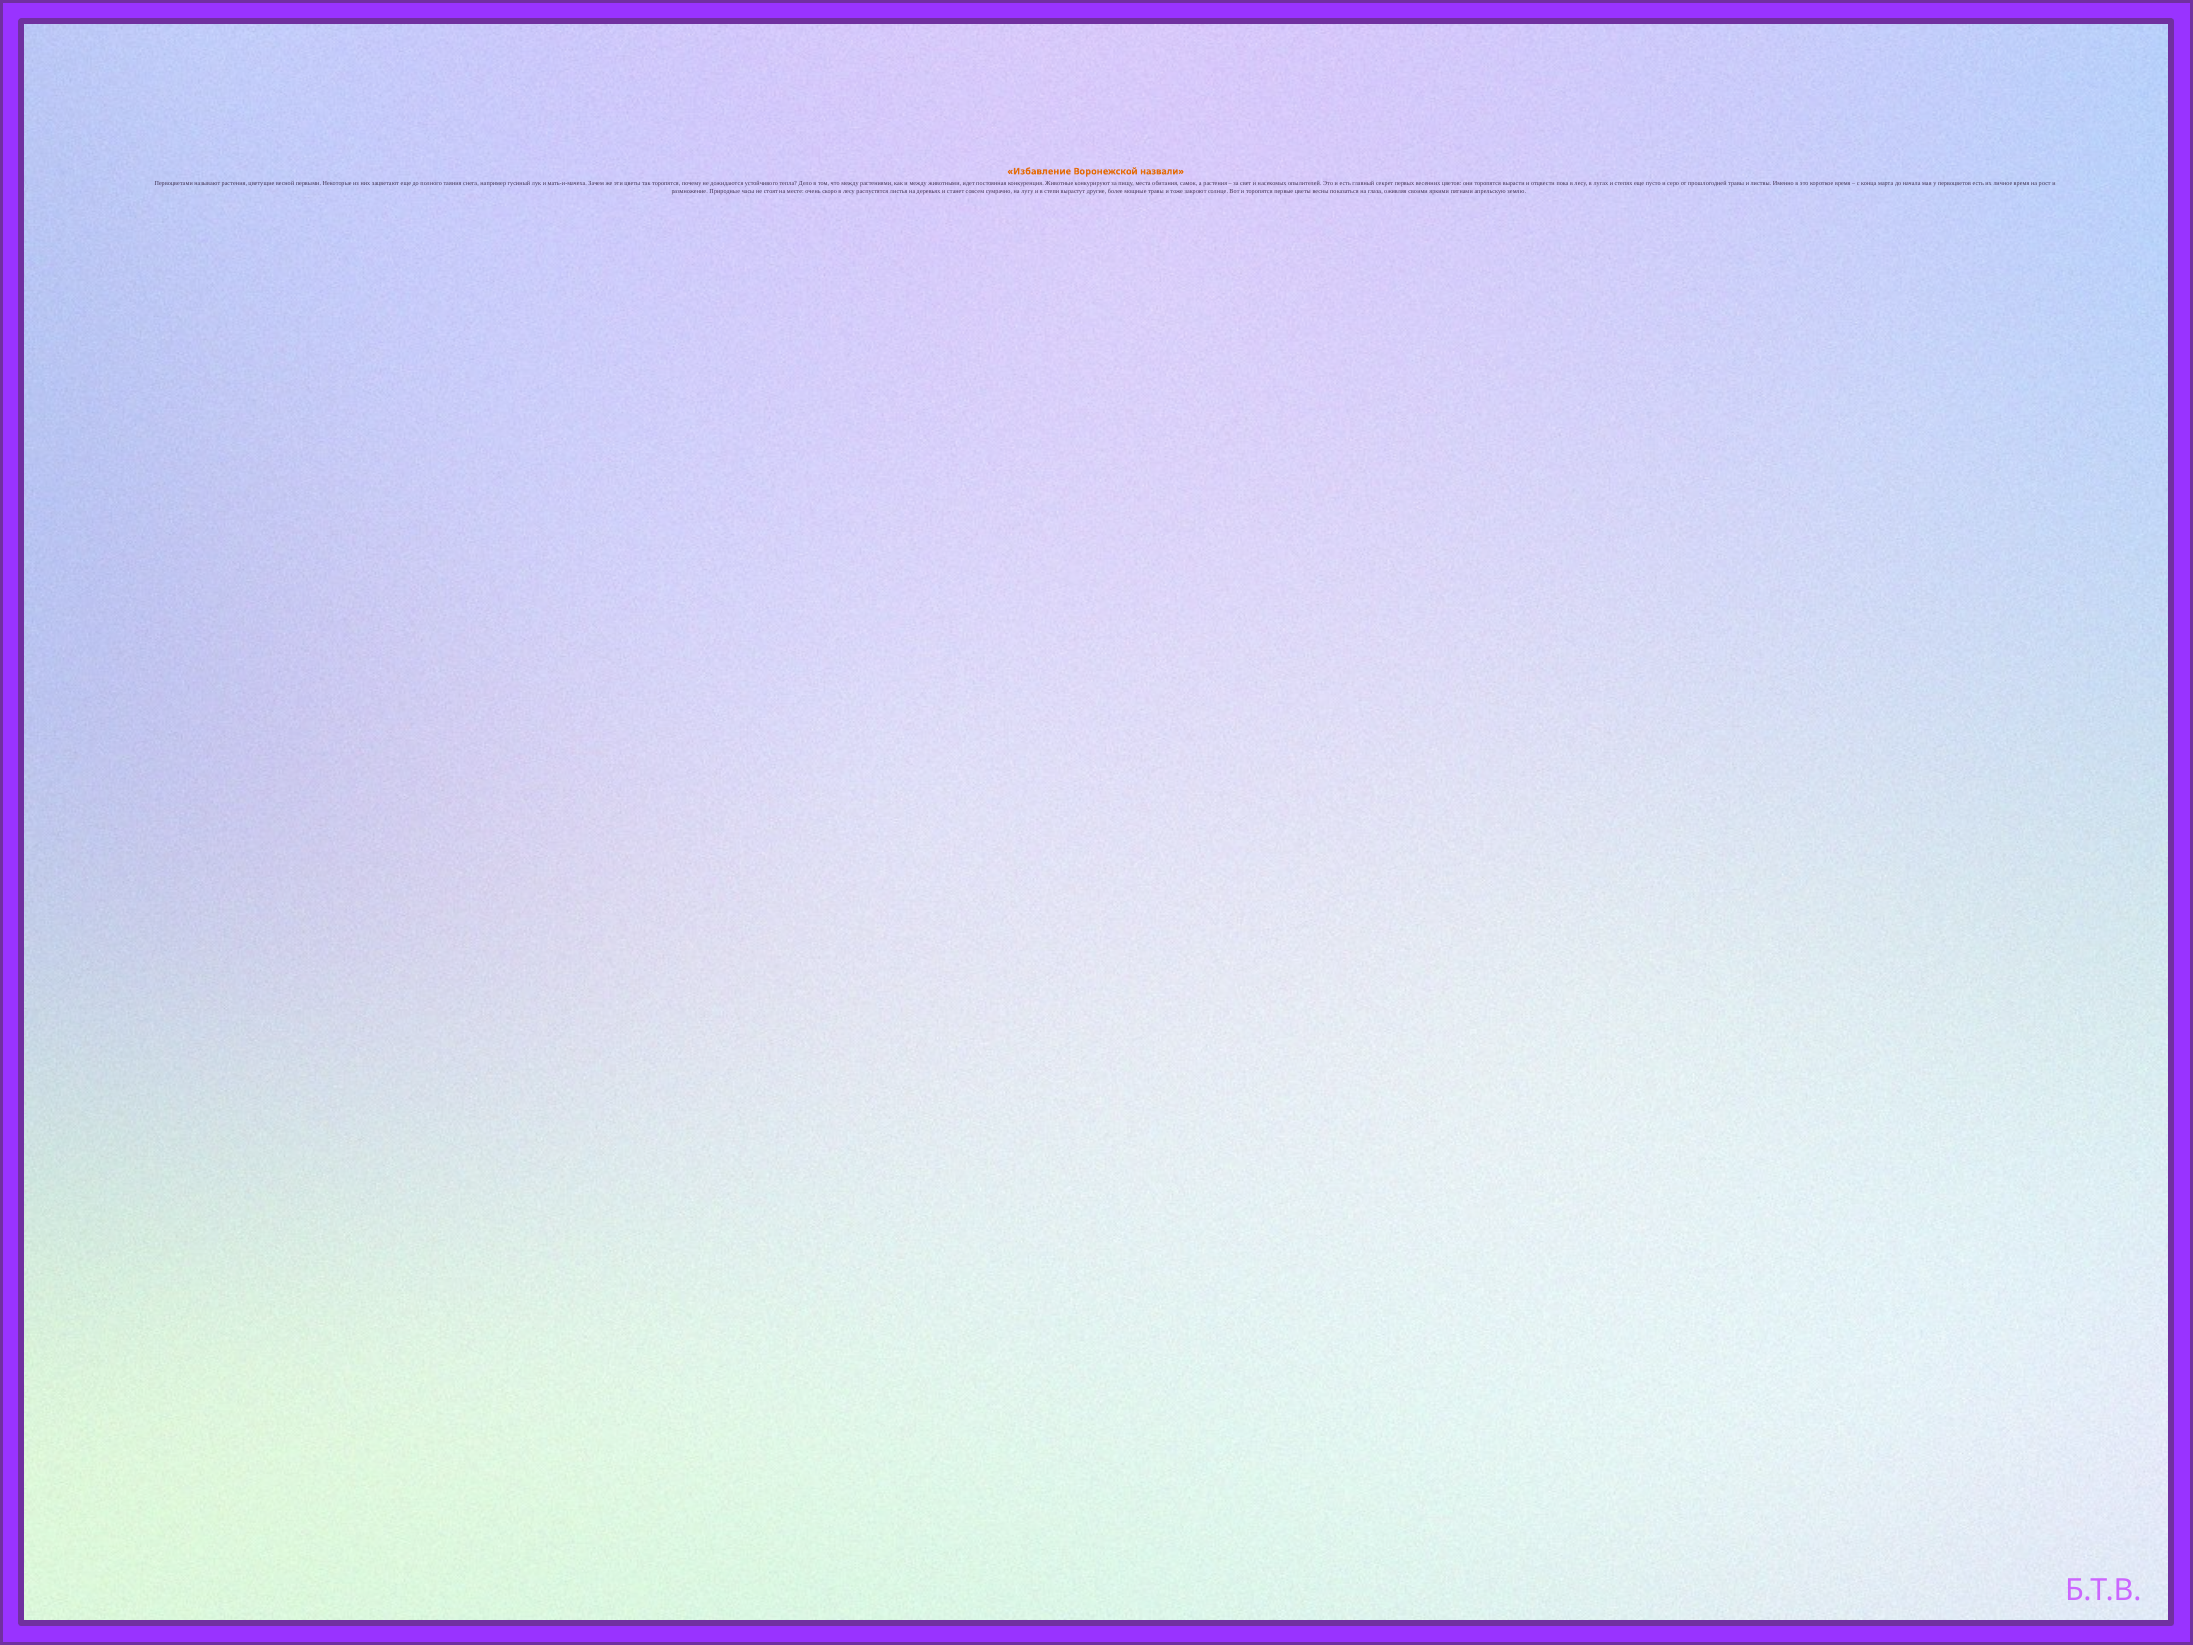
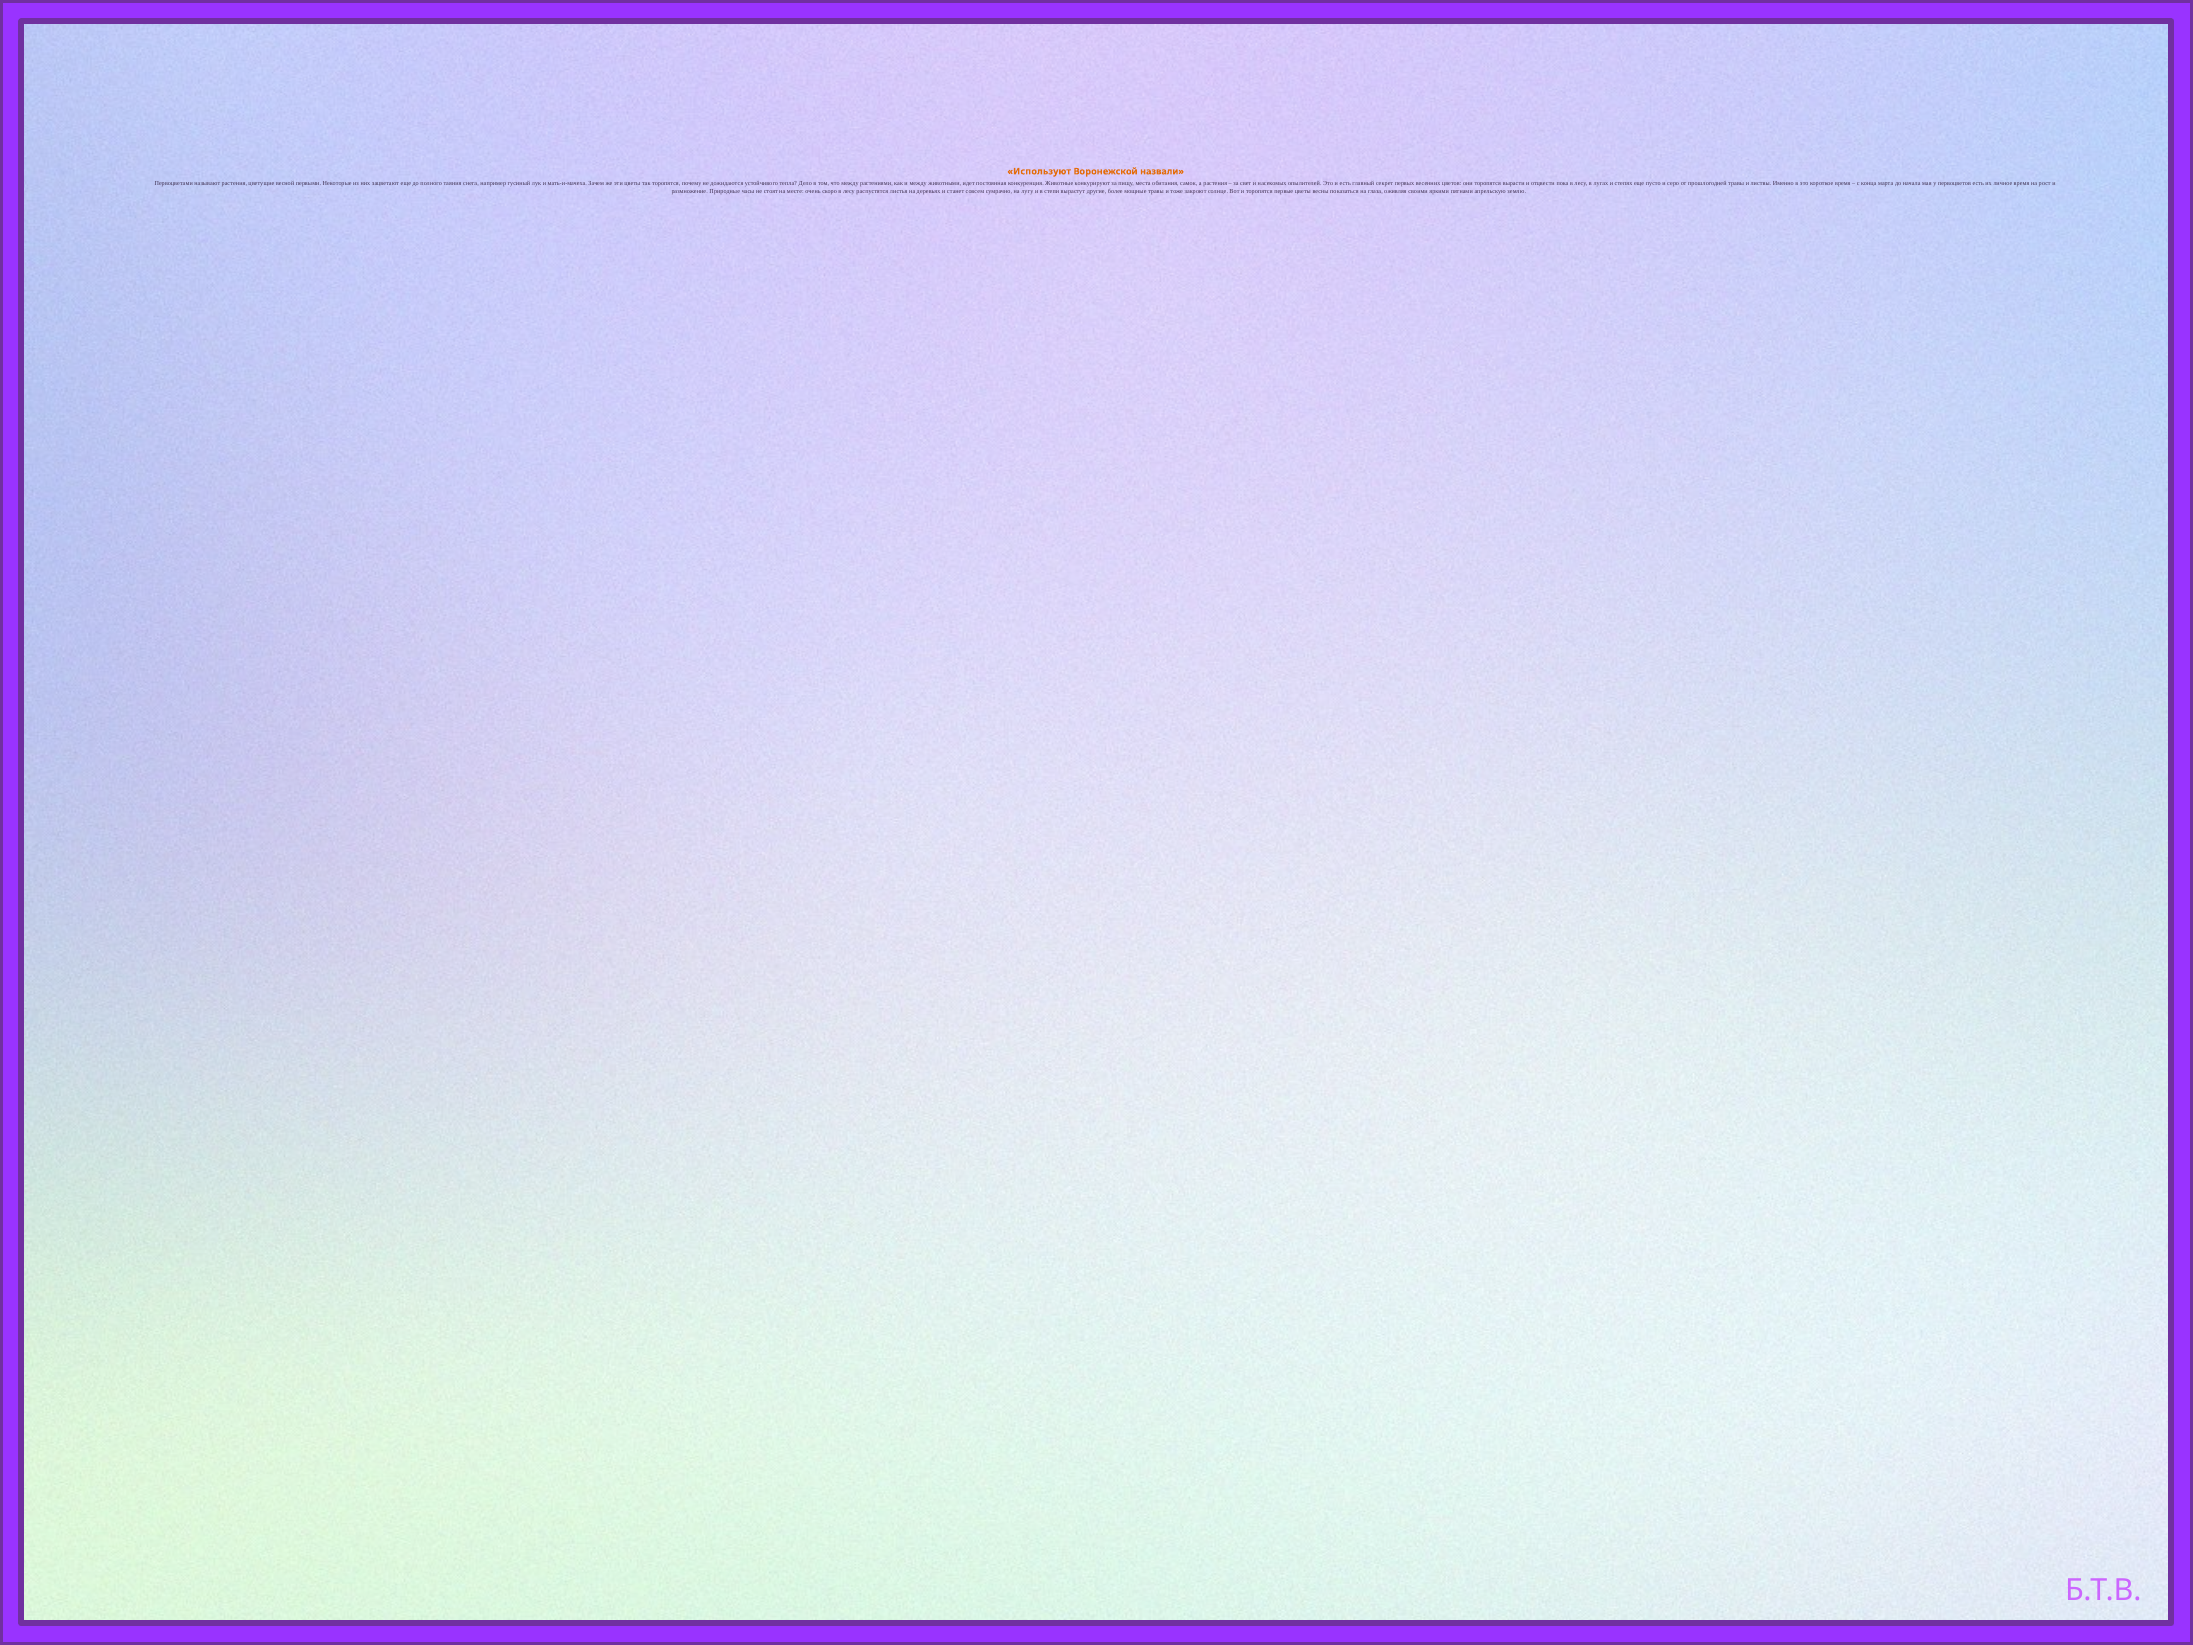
Избавление: Избавление -> Используют (1039, 171)
